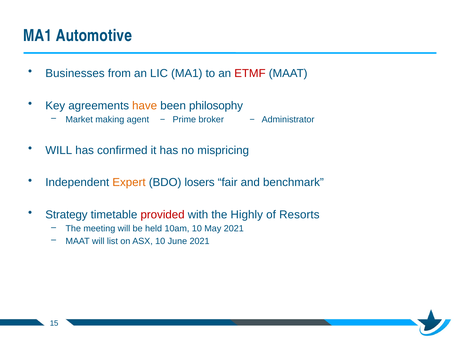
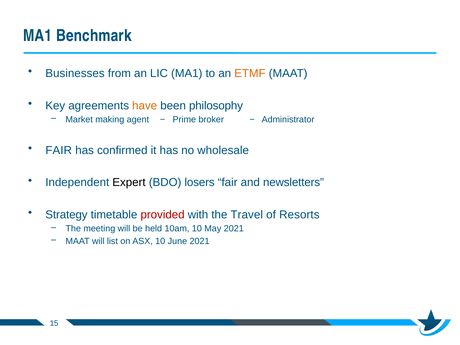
Automotive: Automotive -> Benchmark (94, 36)
ETMF colour: red -> orange (250, 73)
WILL: WILL -> FAIR (59, 150)
mispricing: mispricing -> wholesale (223, 150)
Expert colour: orange -> black (129, 183)
benchmark: benchmark -> newsletters (293, 183)
Highly: Highly -> Travel (247, 215)
